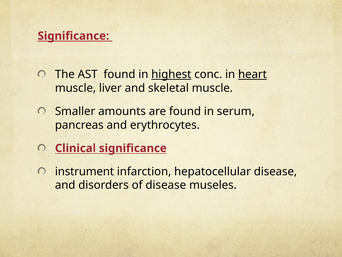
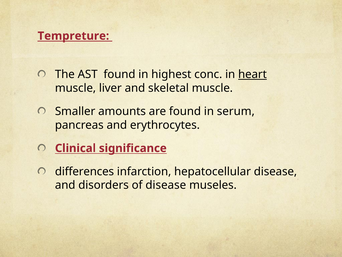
Significance: Significance -> Tempreture (73, 36)
highest underline: present -> none (171, 74)
instrument: instrument -> differences (84, 171)
